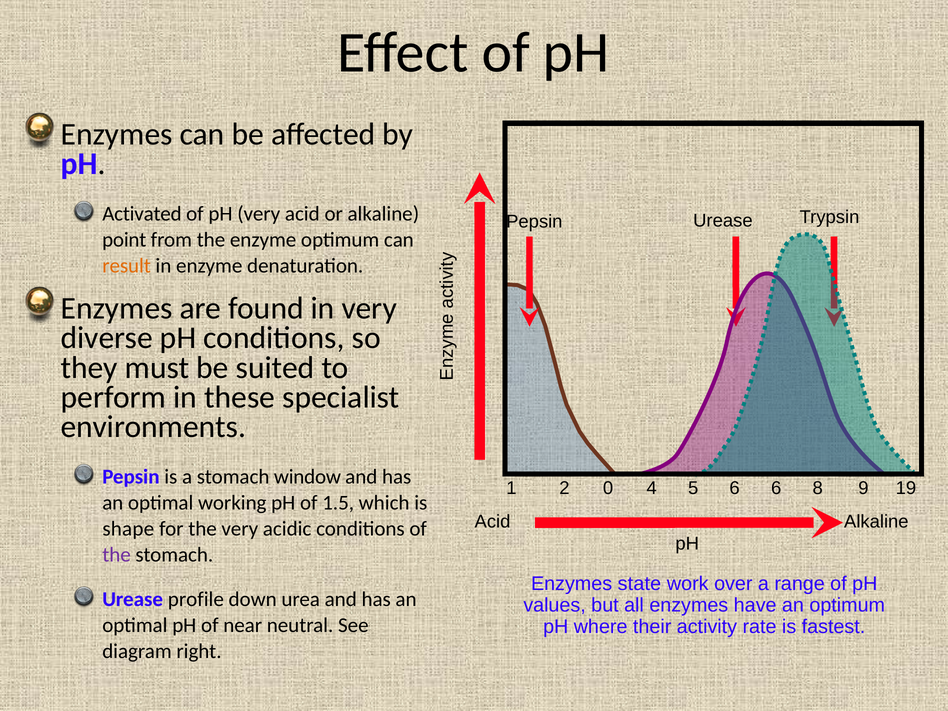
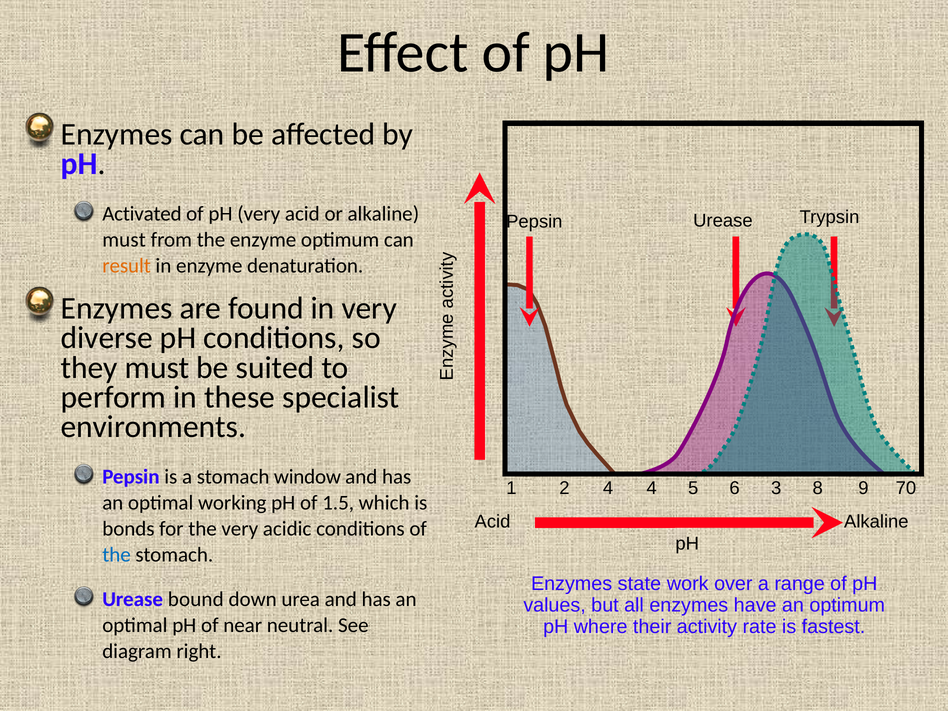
point: point -> must (124, 240)
1 0: 0 -> 4 (608, 488)
6 6: 6 -> 3 (776, 488)
19: 19 -> 70 (906, 488)
shape: shape -> bonds (128, 529)
the colour: purple -> blue (117, 555)
profile: profile -> bound (196, 599)
